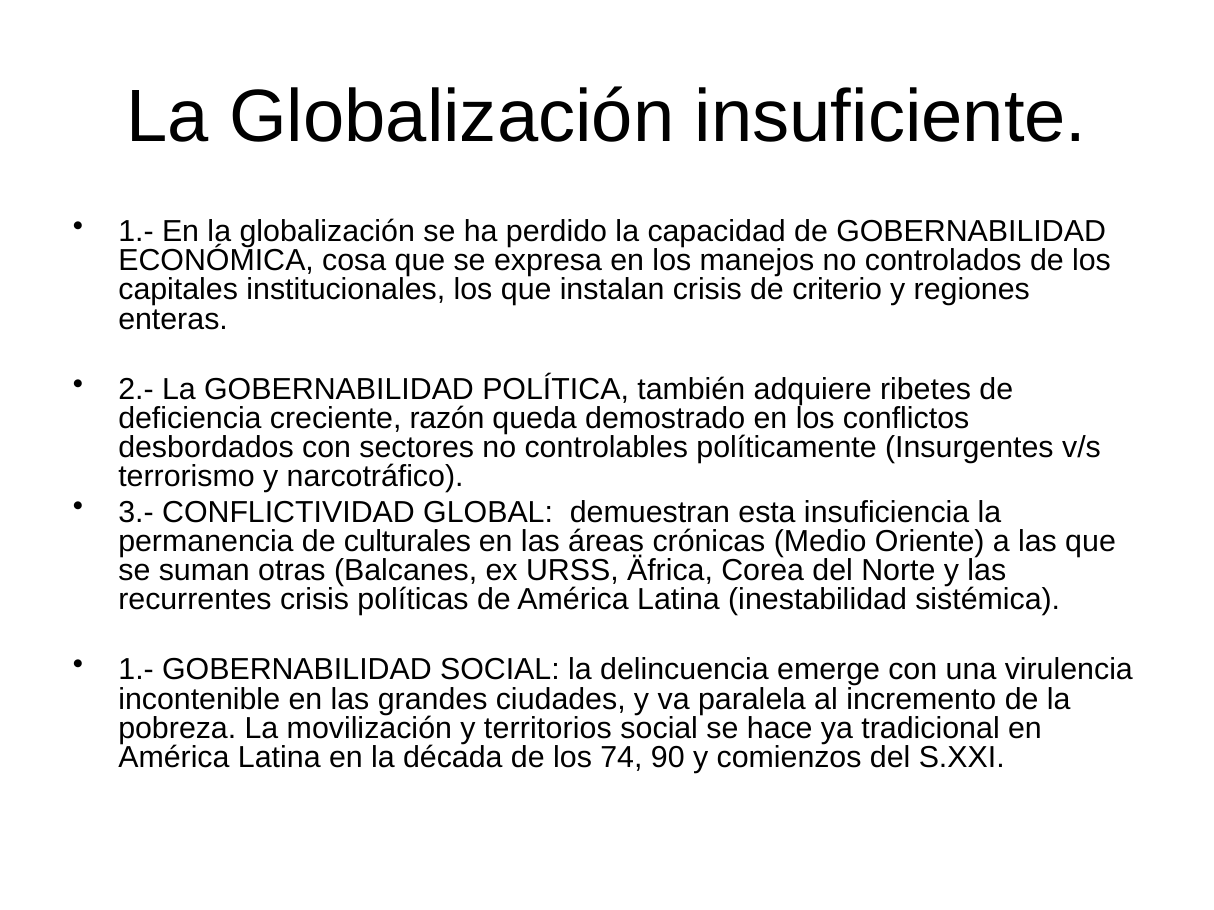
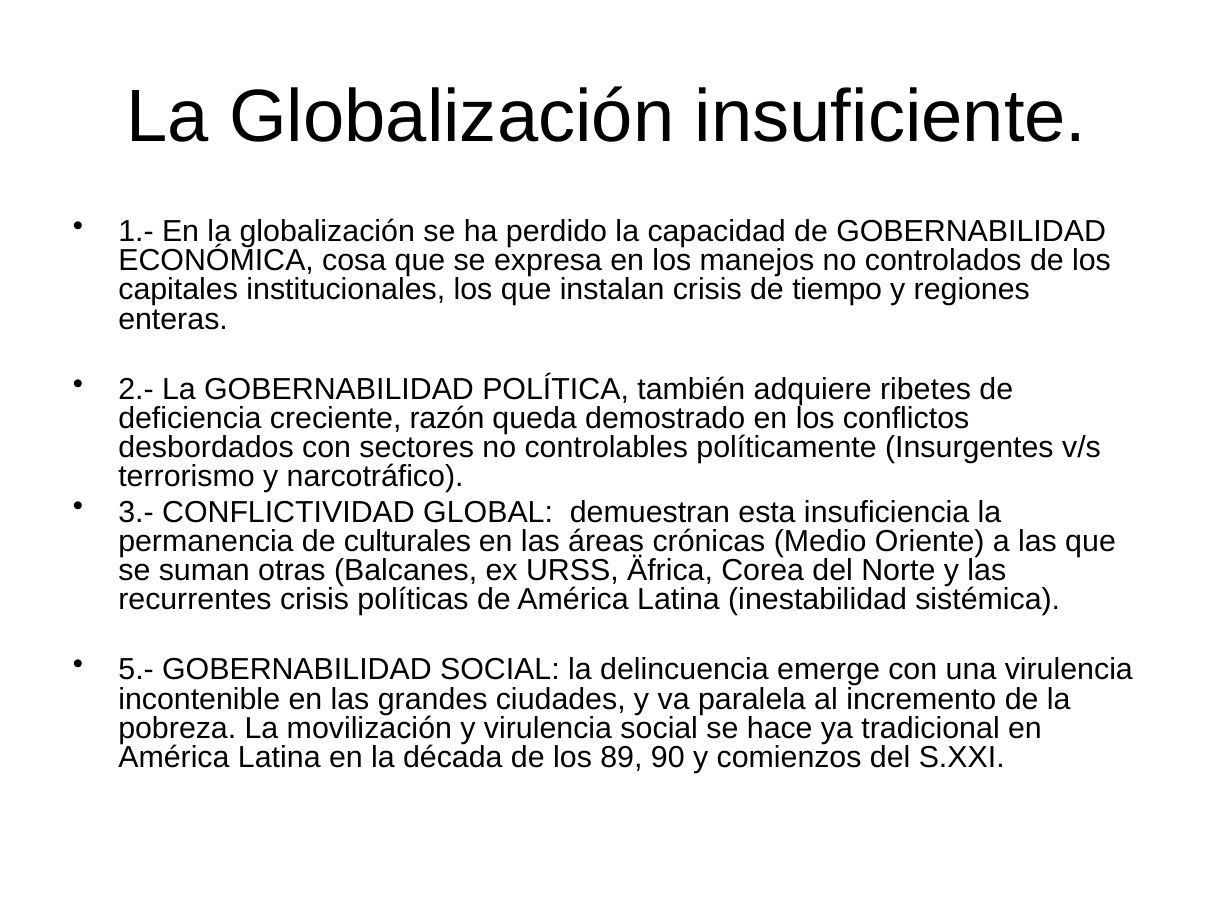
criterio: criterio -> tiempo (837, 290)
1.-: 1.- -> 5.- (136, 670)
y territorios: territorios -> virulencia (548, 729)
74: 74 -> 89 (621, 758)
